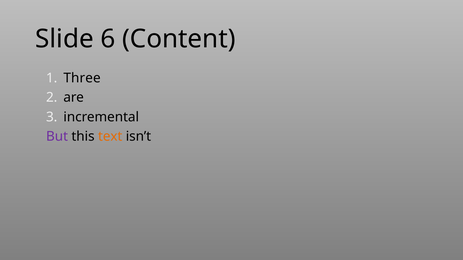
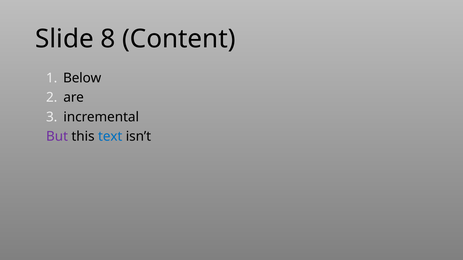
6: 6 -> 8 (108, 39)
Three: Three -> Below (82, 78)
text colour: orange -> blue (110, 137)
